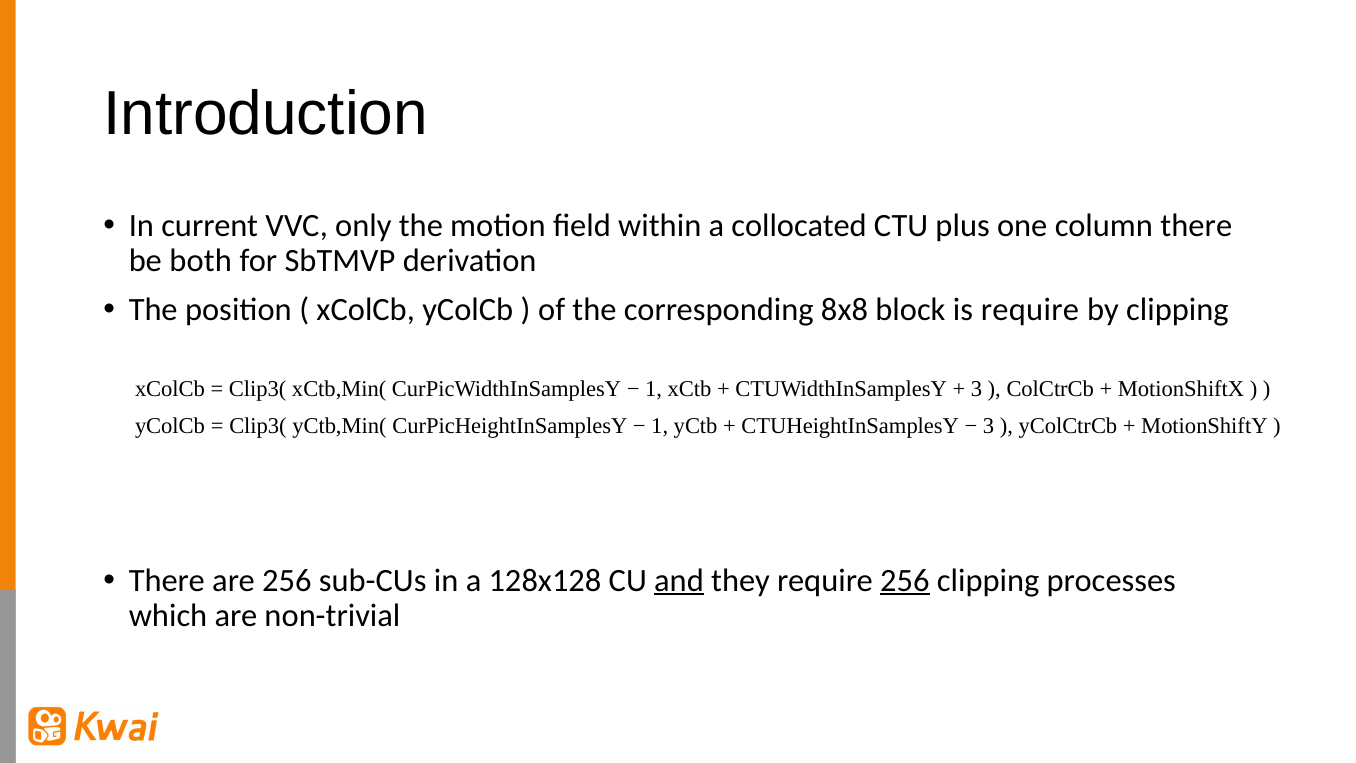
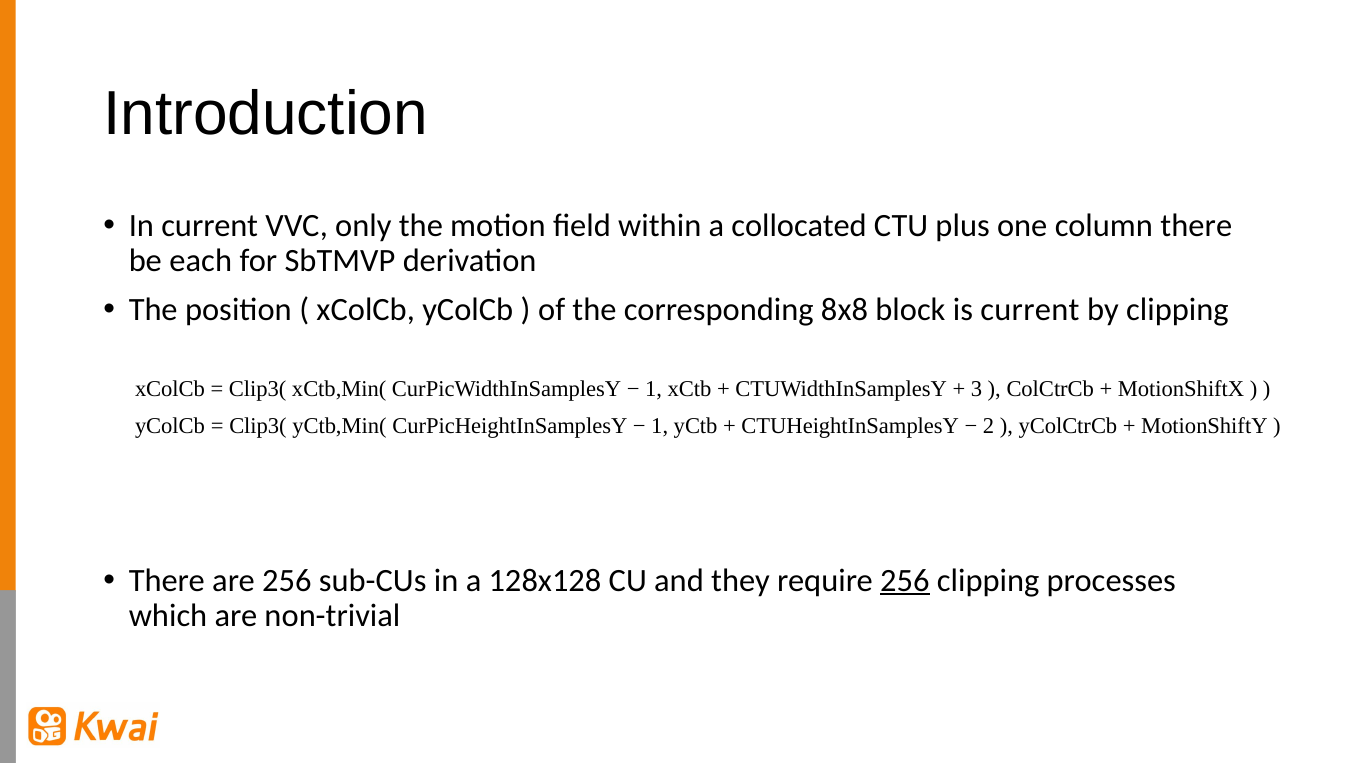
both: both -> each (201, 261)
is require: require -> current (1030, 310)
3: 3 -> 2 (988, 426)
and underline: present -> none (679, 580)
